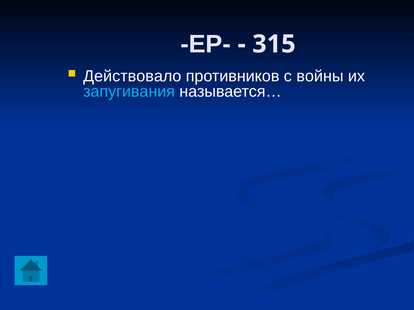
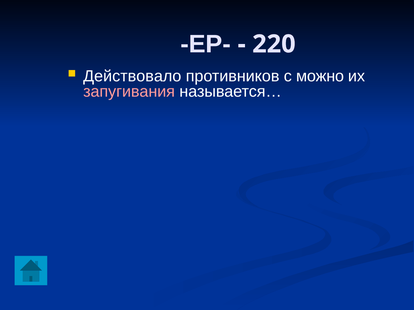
315: 315 -> 220 (274, 44)
войны: войны -> можно (320, 76)
запугивания colour: light blue -> pink (129, 92)
